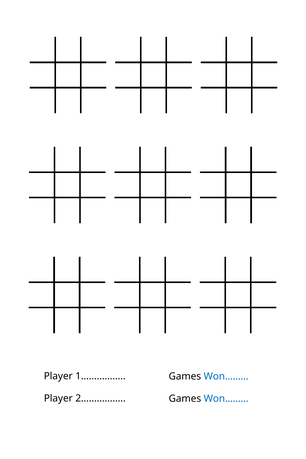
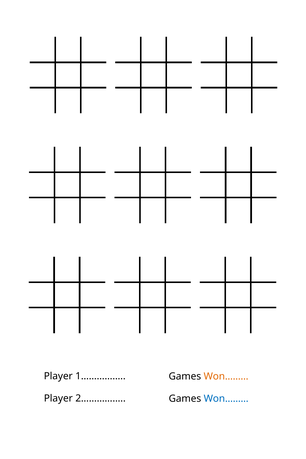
Won……… colour: blue -> orange (226, 376)
